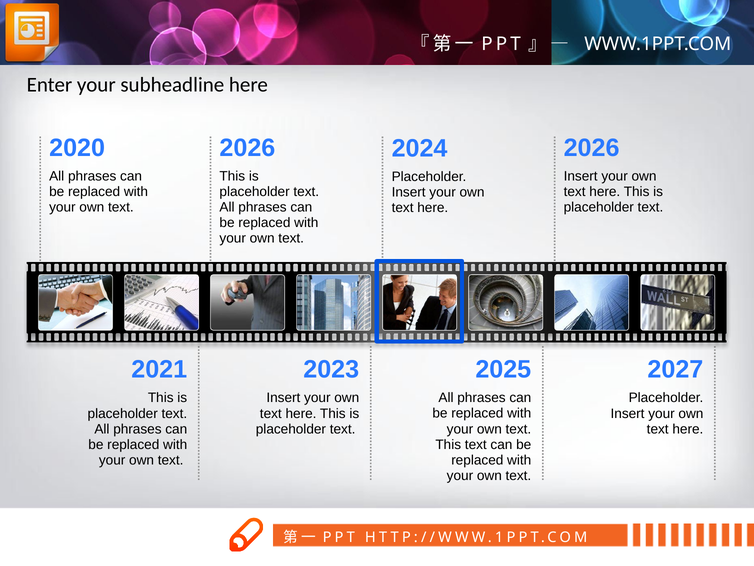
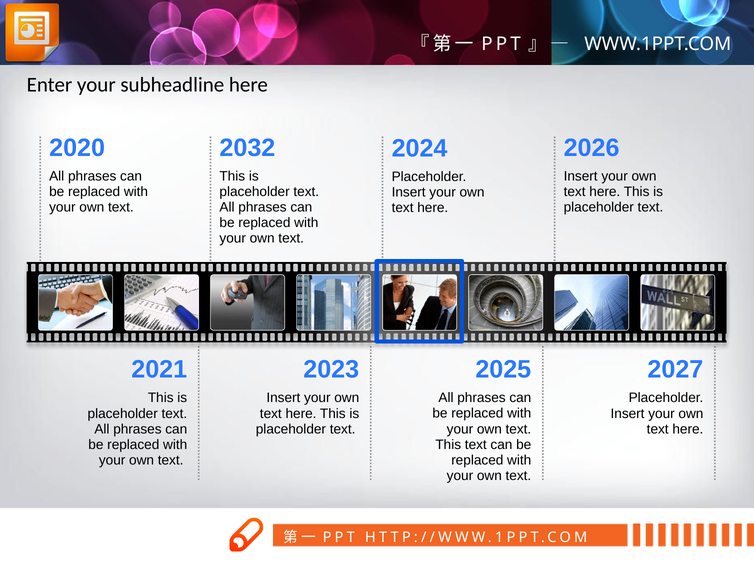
2026: 2026 -> 2032 (247, 148)
